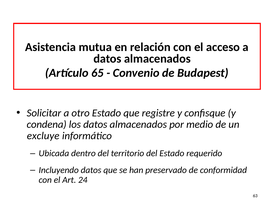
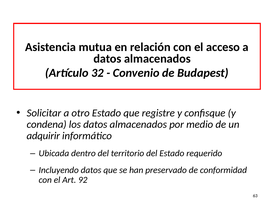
65: 65 -> 32 (98, 73)
excluye: excluye -> adquirir (43, 136)
24: 24 -> 92 (83, 180)
